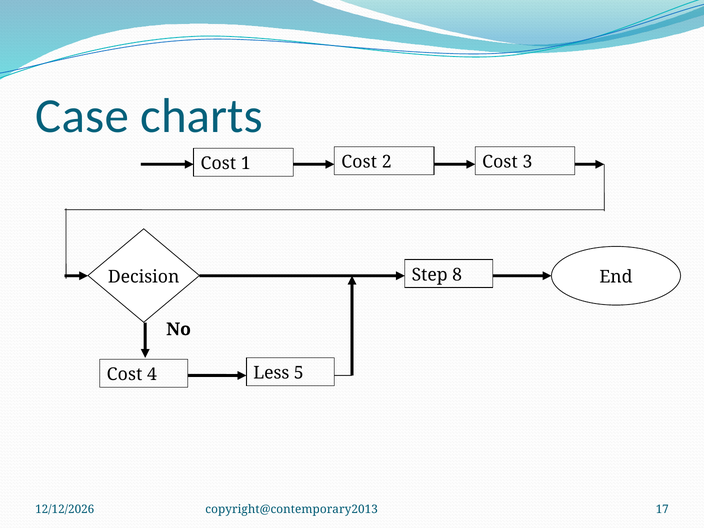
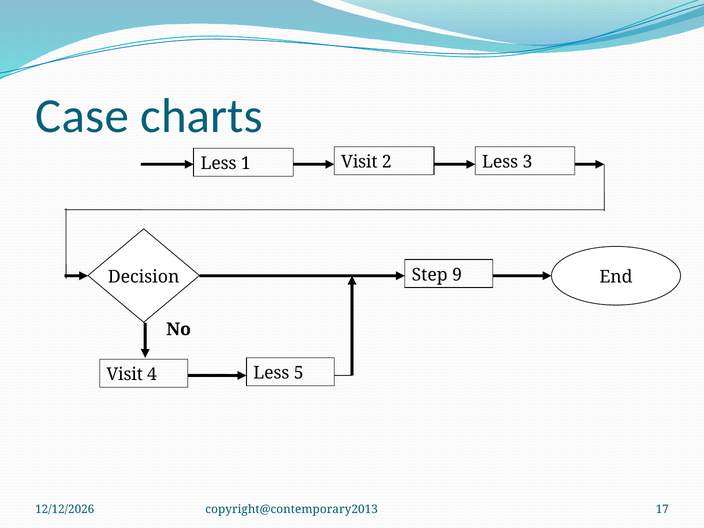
Cost: Cost -> Less (218, 163)
1 Cost: Cost -> Visit (359, 162)
2 Cost: Cost -> Less (500, 162)
8: 8 -> 9 (457, 275)
Cost: Cost -> Visit (125, 375)
